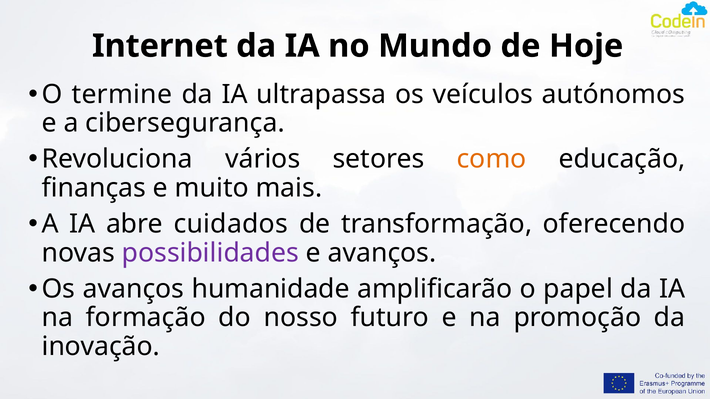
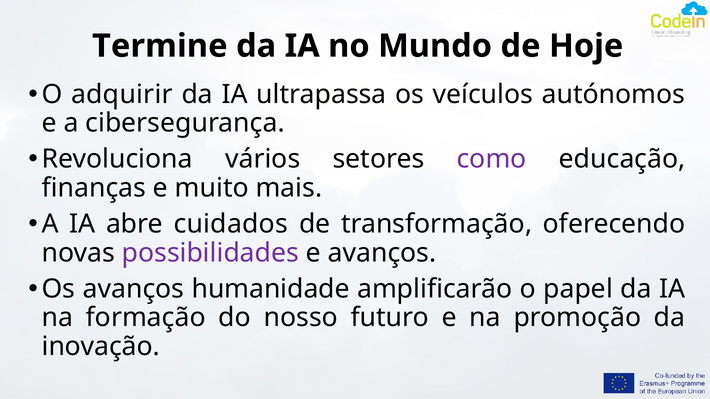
Internet: Internet -> Termine (160, 46)
termine: termine -> adquirir (122, 94)
como colour: orange -> purple (492, 159)
